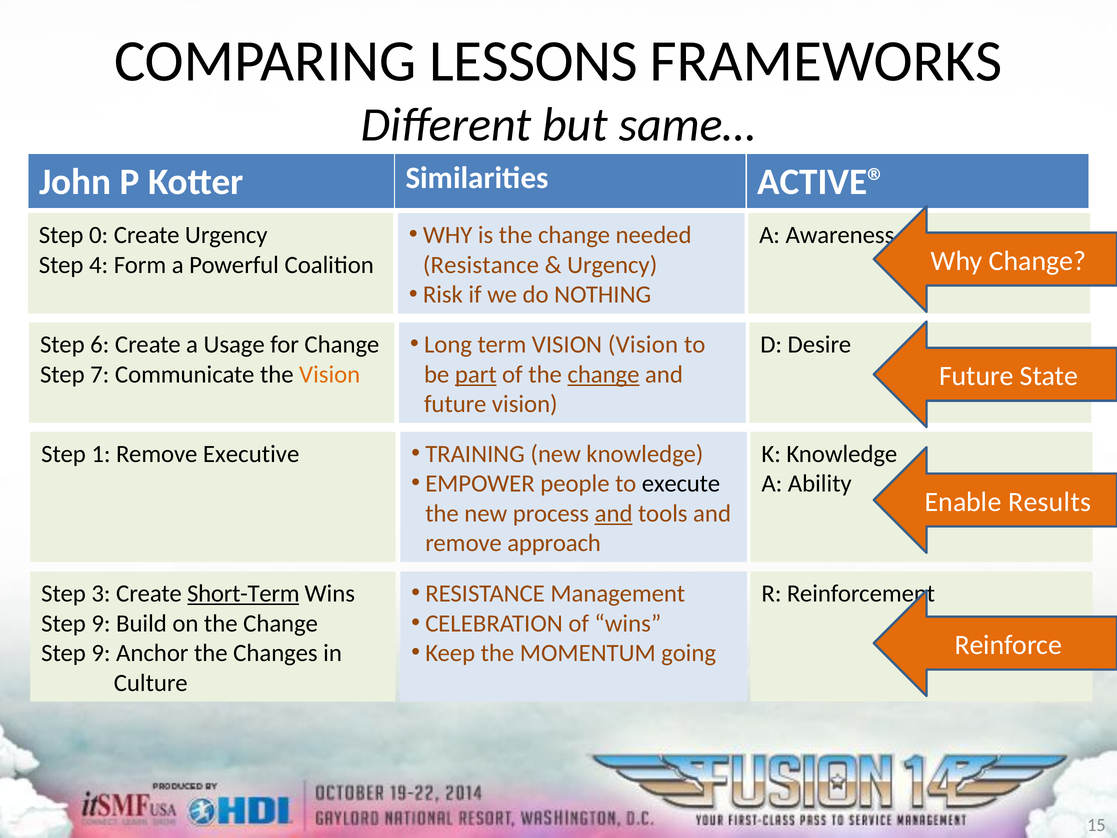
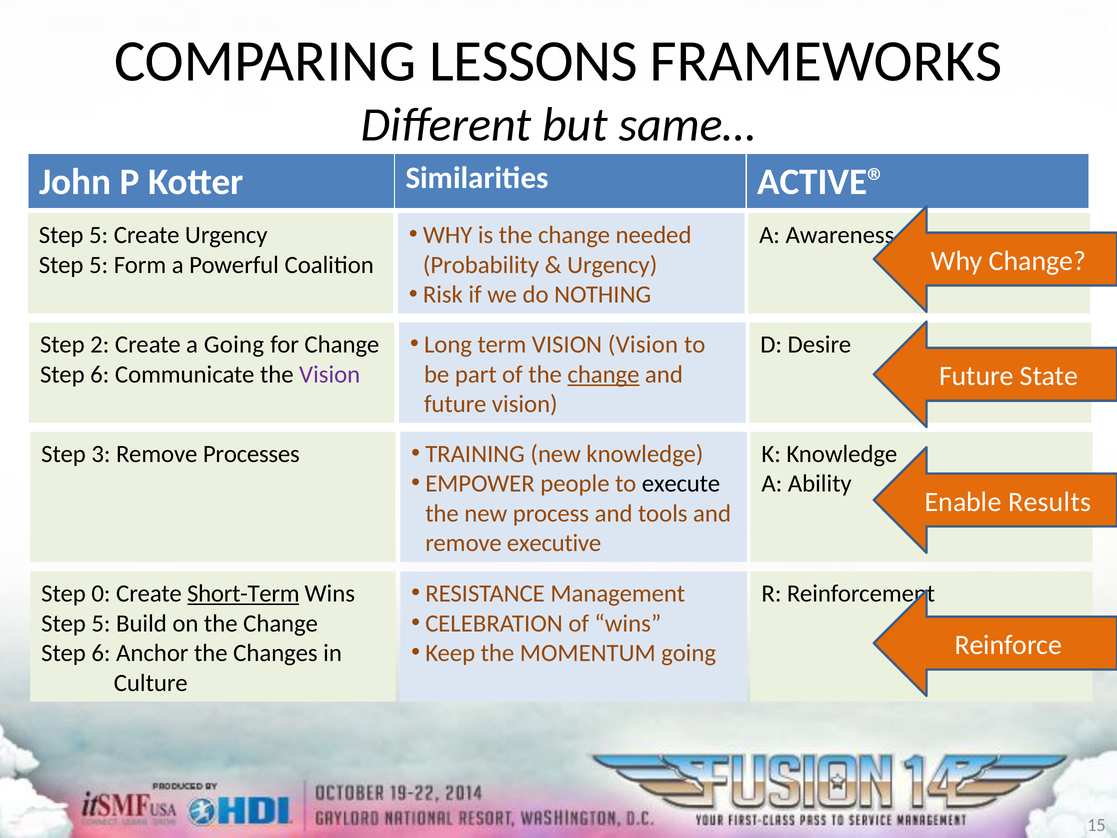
0: 0 -> 5 (99, 235)
4: 4 -> 5 (99, 265)
Resistance: Resistance -> Probability (481, 265)
6: 6 -> 2 (100, 345)
a Usage: Usage -> Going (234, 345)
7: 7 -> 6 (100, 374)
Vision colour: orange -> purple (330, 374)
part underline: present -> none (476, 374)
1: 1 -> 3 (101, 454)
Executive: Executive -> Processes (251, 454)
and underline: present -> none (614, 513)
approach: approach -> executive (554, 543)
3: 3 -> 0 (101, 593)
9: 9 -> 5 (101, 623)
9: 9 -> 6 (101, 653)
